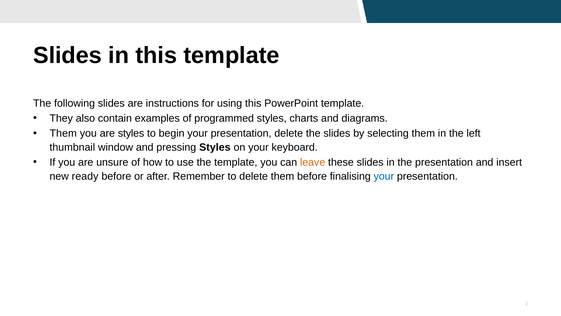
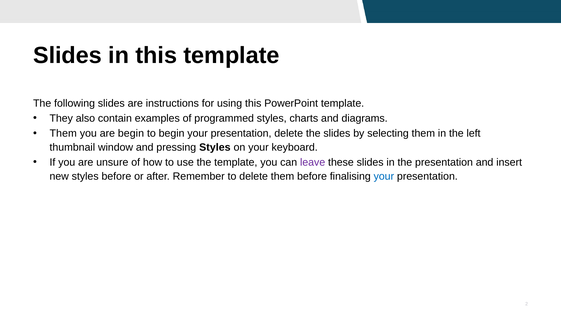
are styles: styles -> begin (131, 133)
leave colour: orange -> purple (313, 162)
new ready: ready -> styles (85, 176)
